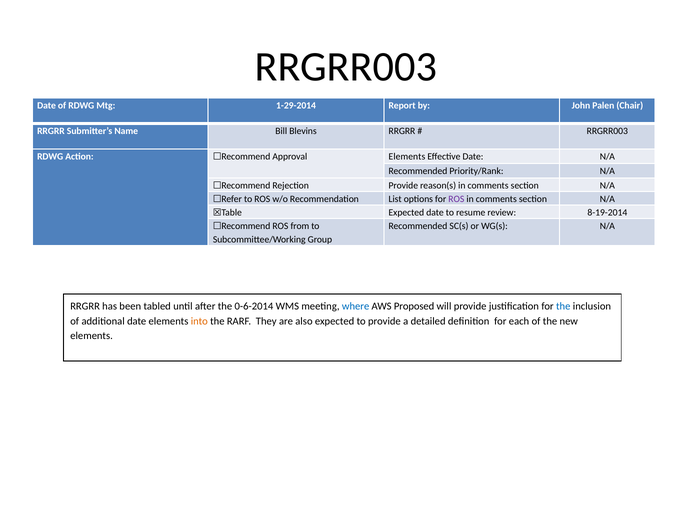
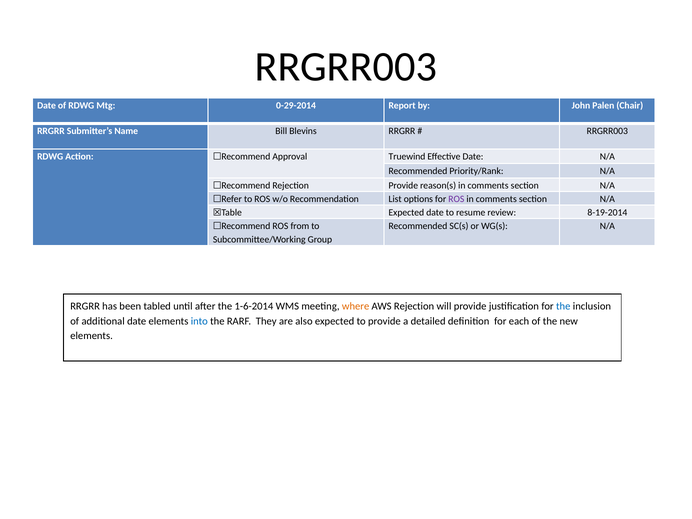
1-29-2014: 1-29-2014 -> 0-29-2014 (296, 106)
Approval Elements: Elements -> Truewind (407, 157)
0-6-2014: 0-6-2014 -> 1-6-2014 (254, 306)
where colour: blue -> orange (356, 306)
AWS Proposed: Proposed -> Rejection (414, 306)
into colour: orange -> blue (199, 321)
